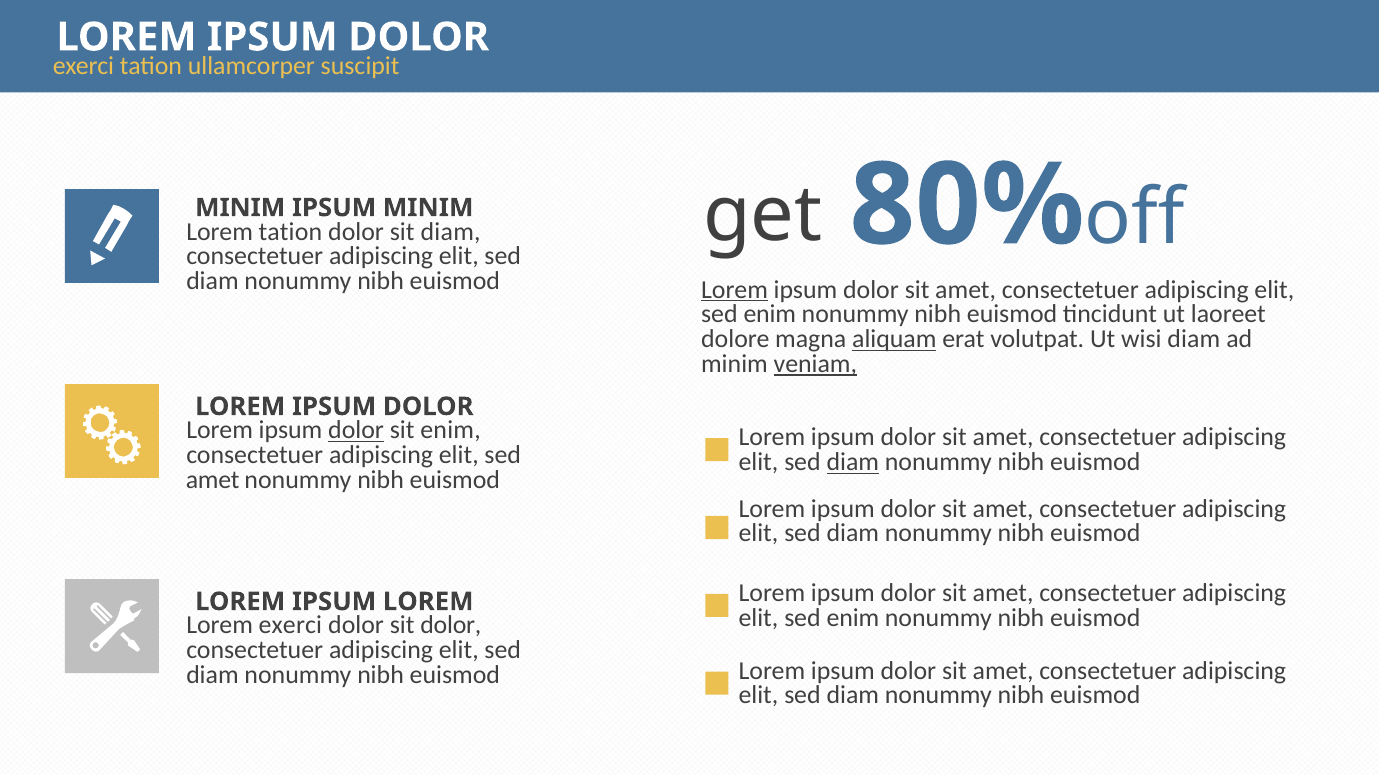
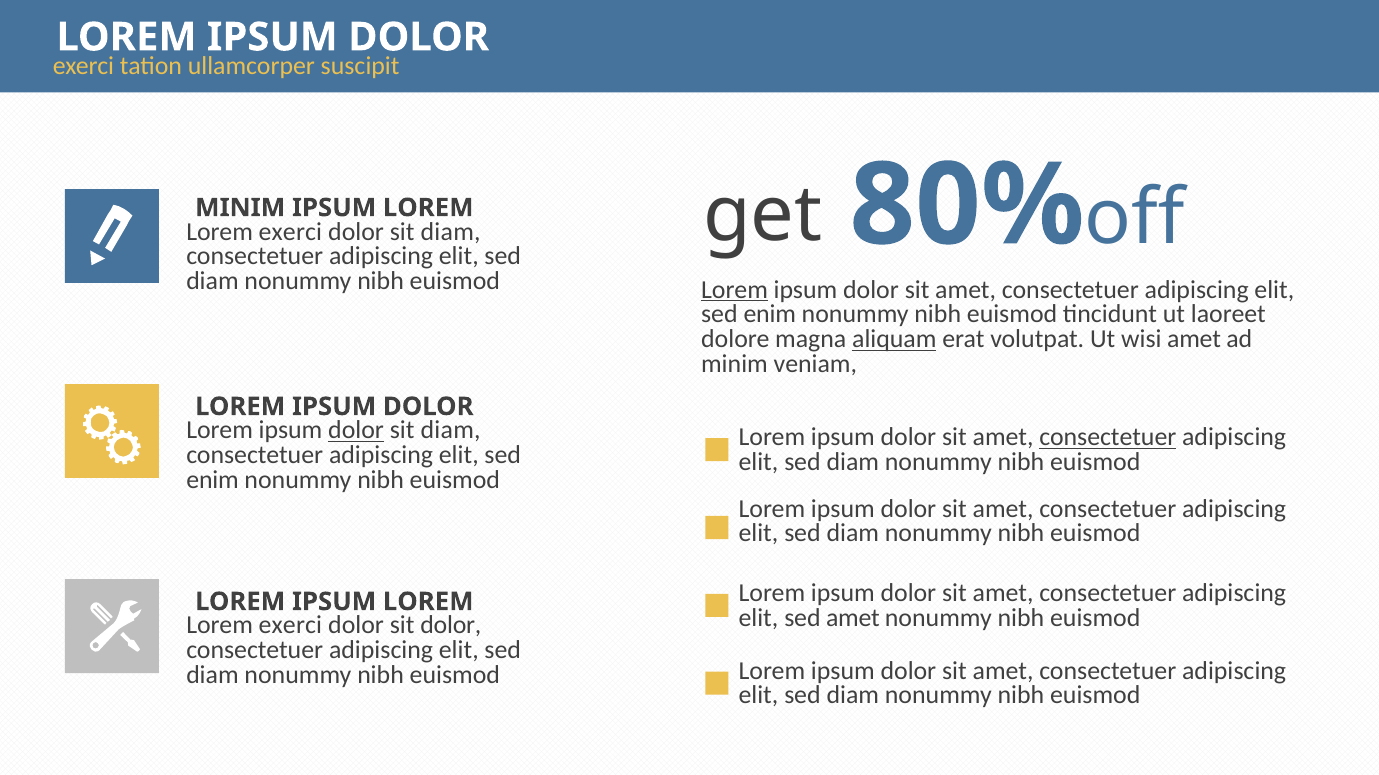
MINIM: MINIM -> LOREM (428, 208)
tation: tation -> exerci (290, 232)
wisi diam: diam -> amet (1194, 340)
veniam underline: present -> none (815, 364)
enim: enim -> diam (451, 431)
consectetuer underline: none -> present (1108, 438)
diam underline: present -> none (853, 463)
amet: amet -> enim (213, 480)
enim: enim -> amet (853, 618)
